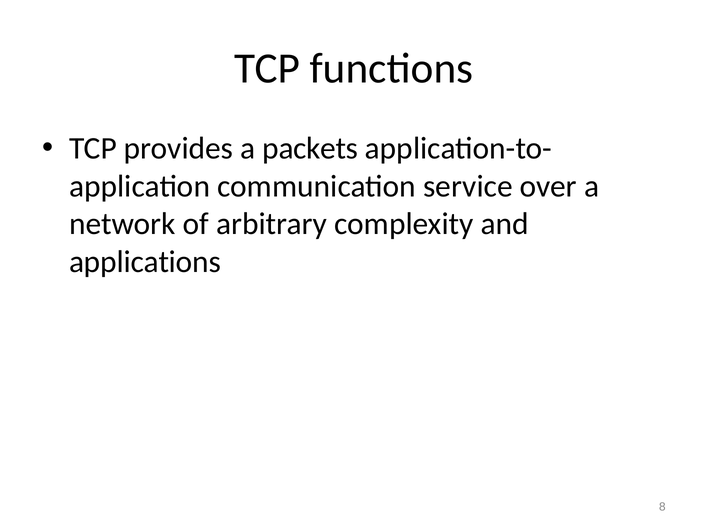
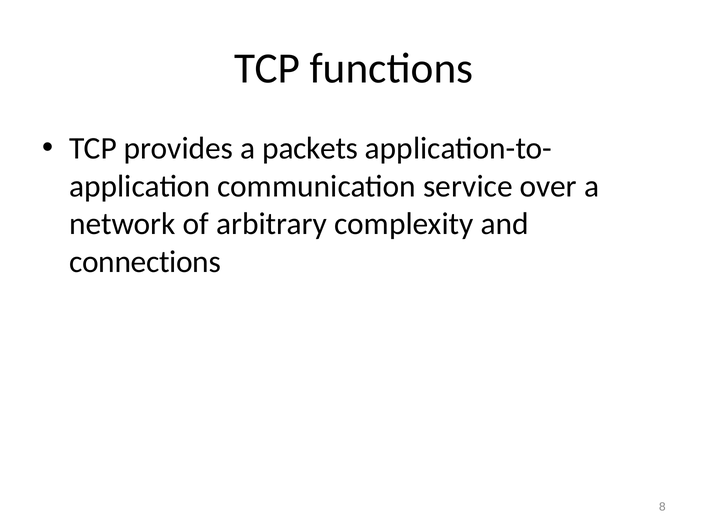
applications: applications -> connections (145, 262)
